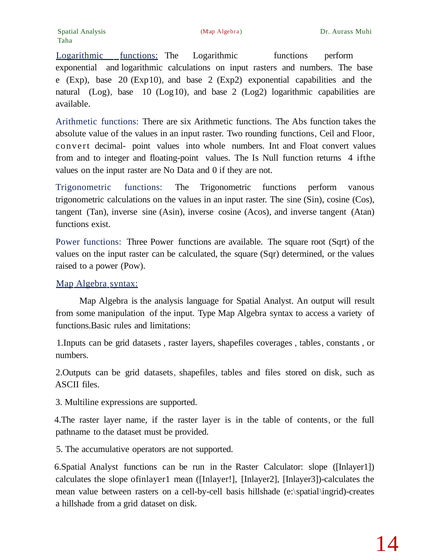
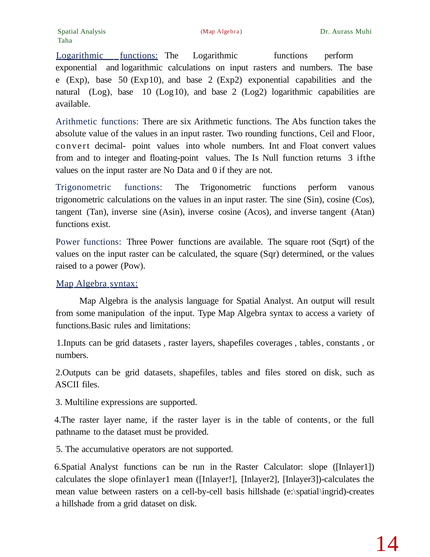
20: 20 -> 50 (123, 80)
4: 4 -> 3 (350, 158)
